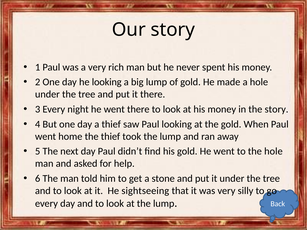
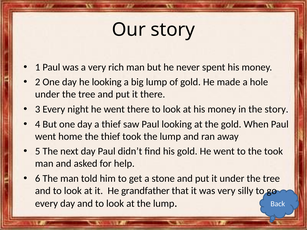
the hole: hole -> took (274, 151)
sightseeing: sightseeing -> grandfather (145, 191)
